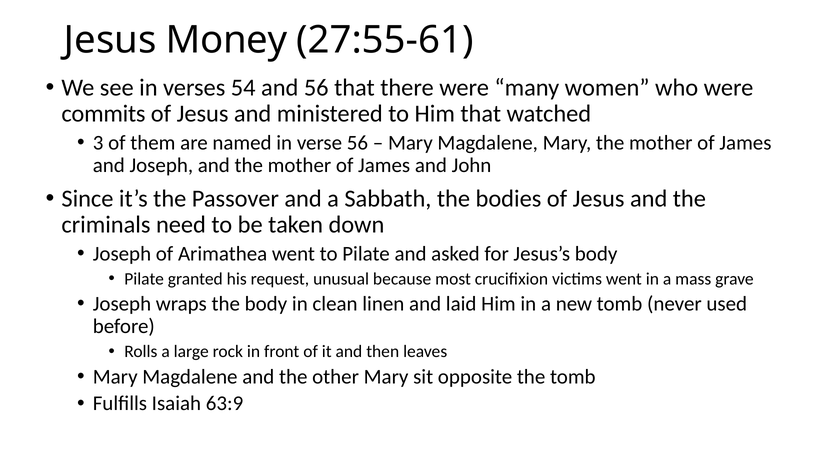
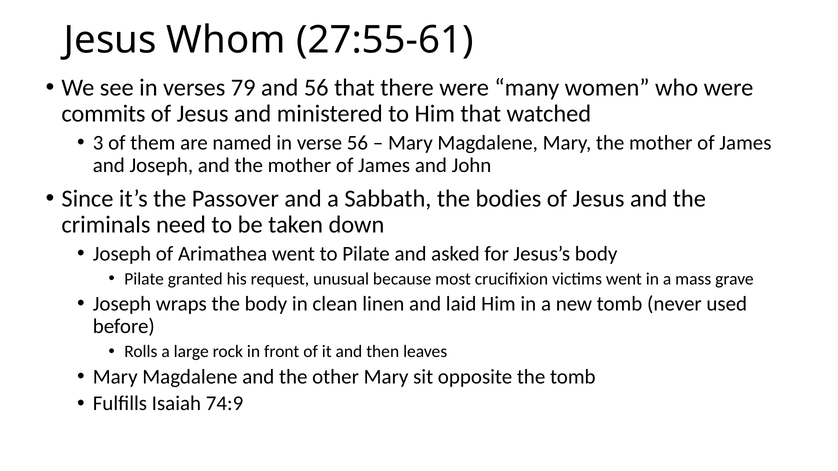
Money: Money -> Whom (226, 40)
54: 54 -> 79 (243, 88)
63:9: 63:9 -> 74:9 (225, 404)
